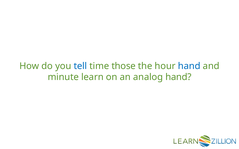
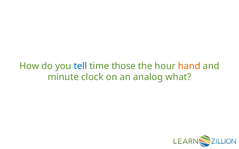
hand colour: blue -> orange (189, 66)
learn: learn -> clock (92, 77)
analog hand: hand -> what (178, 77)
